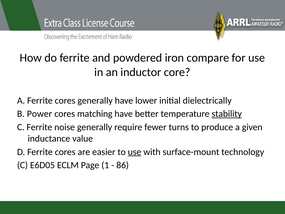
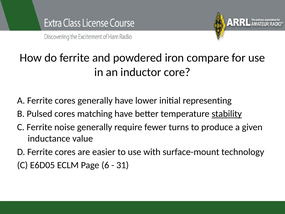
dielectrically: dielectrically -> representing (207, 100)
Power: Power -> Pulsed (40, 114)
use underline: present -> none (135, 152)
1: 1 -> 6 (105, 165)
86: 86 -> 31 (123, 165)
